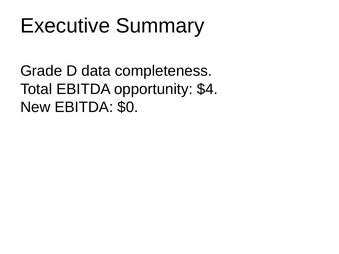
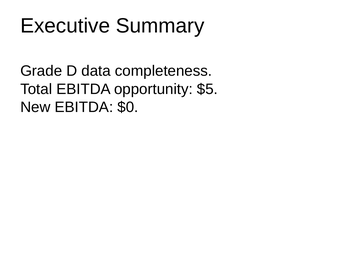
$4: $4 -> $5 (207, 89)
